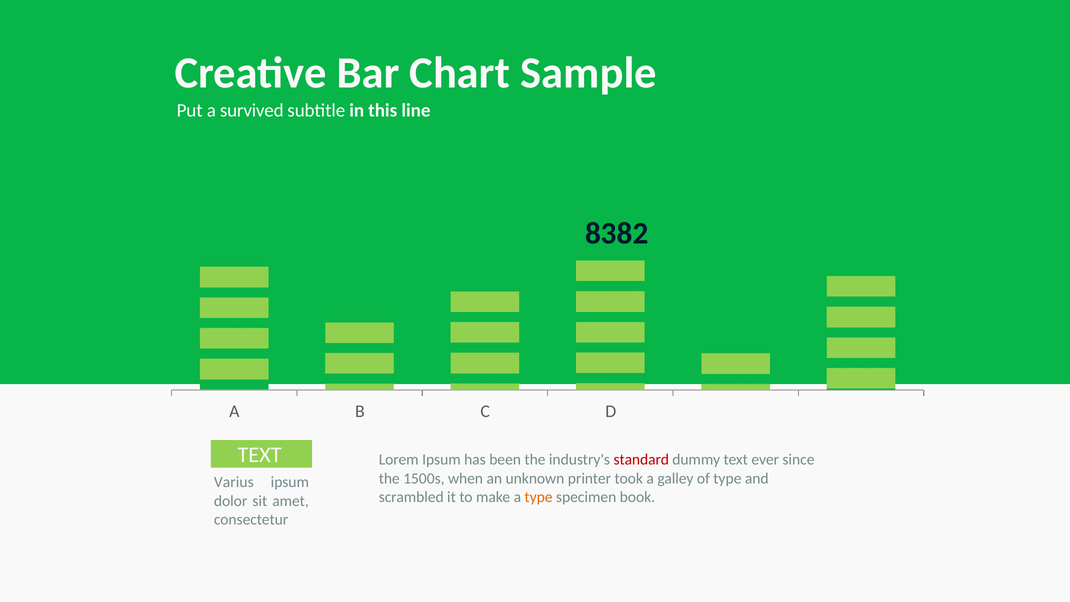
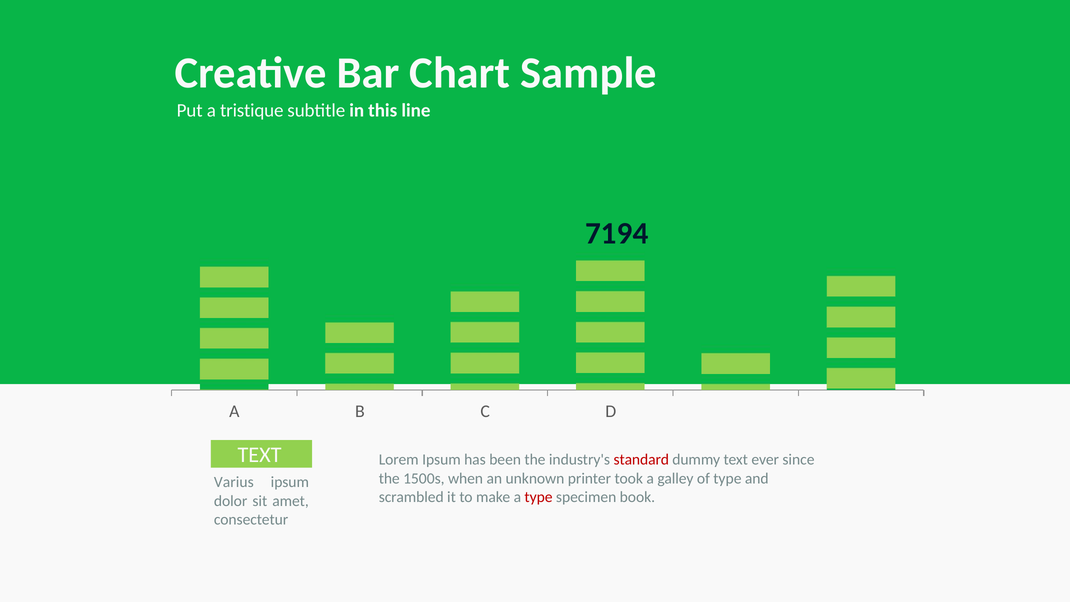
survived: survived -> tristique (252, 110)
8382: 8382 -> 7194 (617, 234)
type colour: orange -> red (539, 497)
